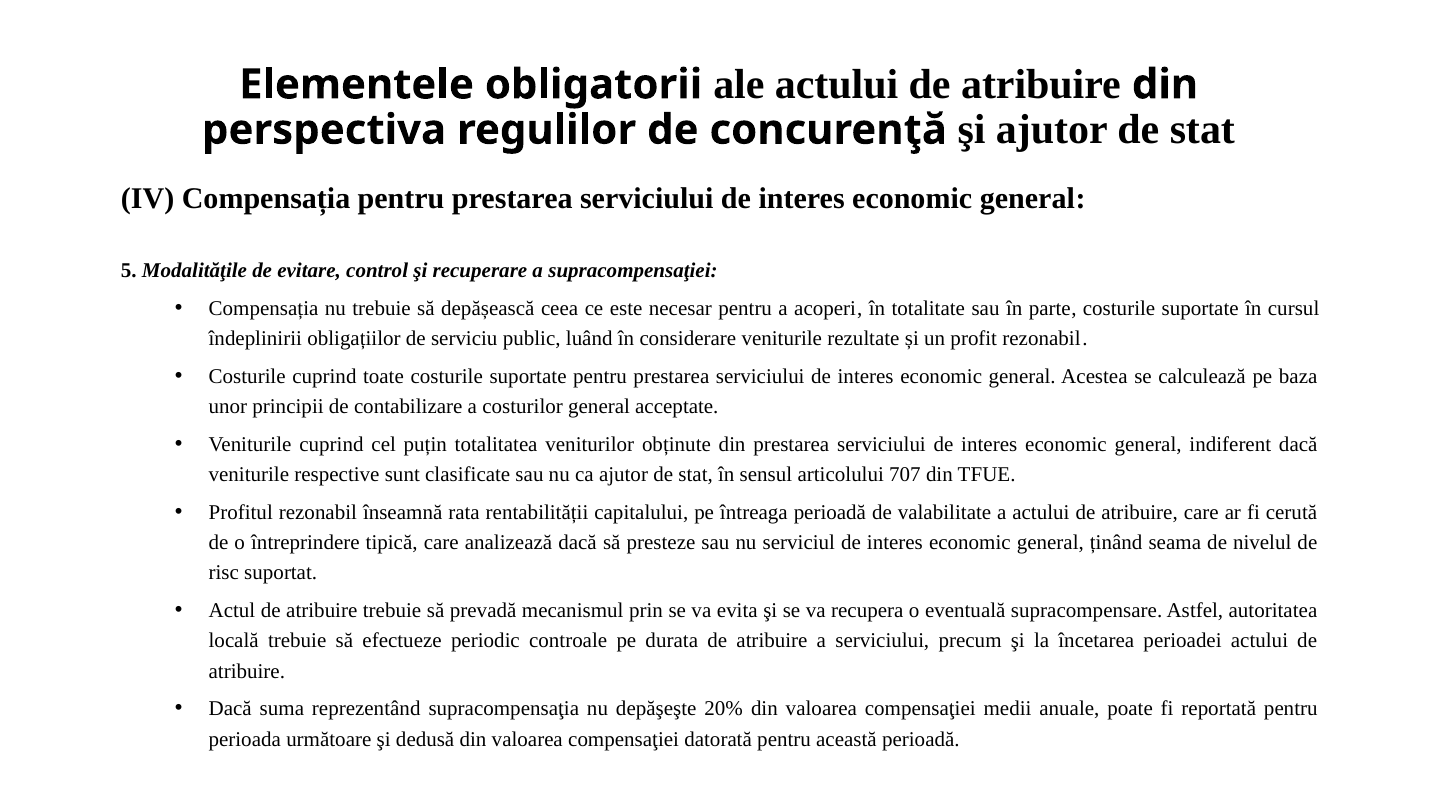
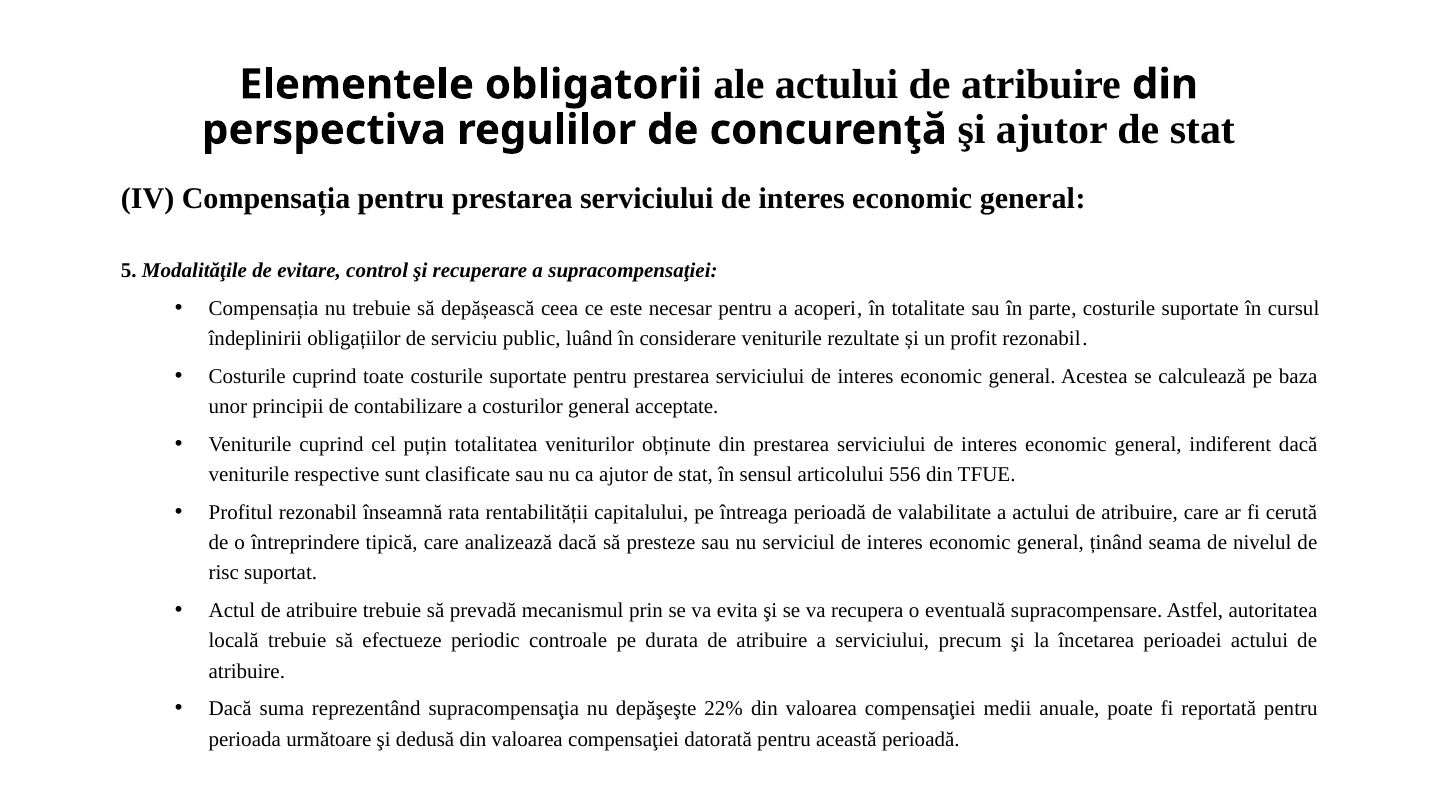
707: 707 -> 556 (905, 475)
20%: 20% -> 22% (724, 709)
